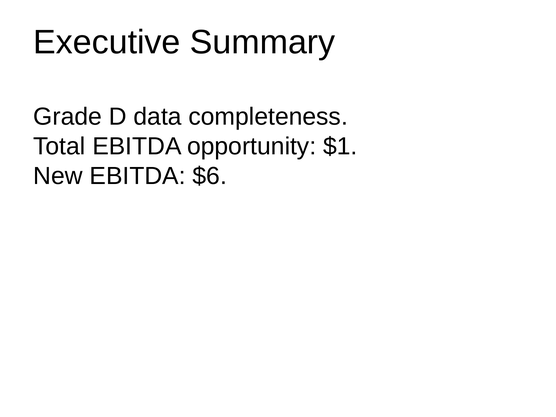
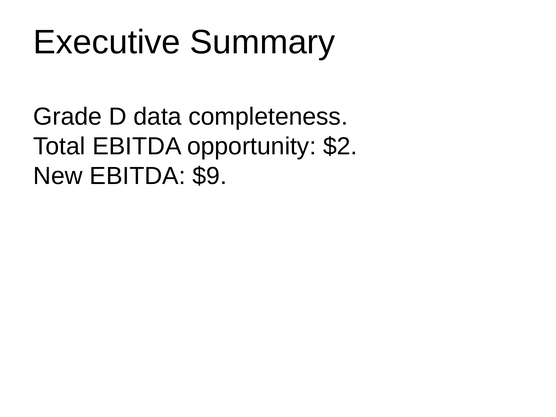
$1: $1 -> $2 (340, 146)
$6: $6 -> $9 (210, 176)
